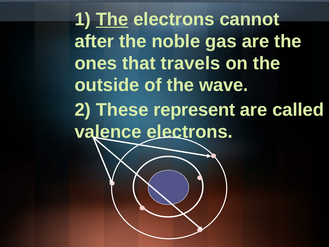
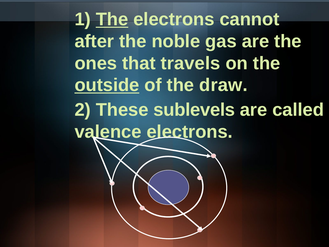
outside underline: none -> present (107, 85)
wave: wave -> draw (223, 85)
represent: represent -> sublevels (194, 110)
